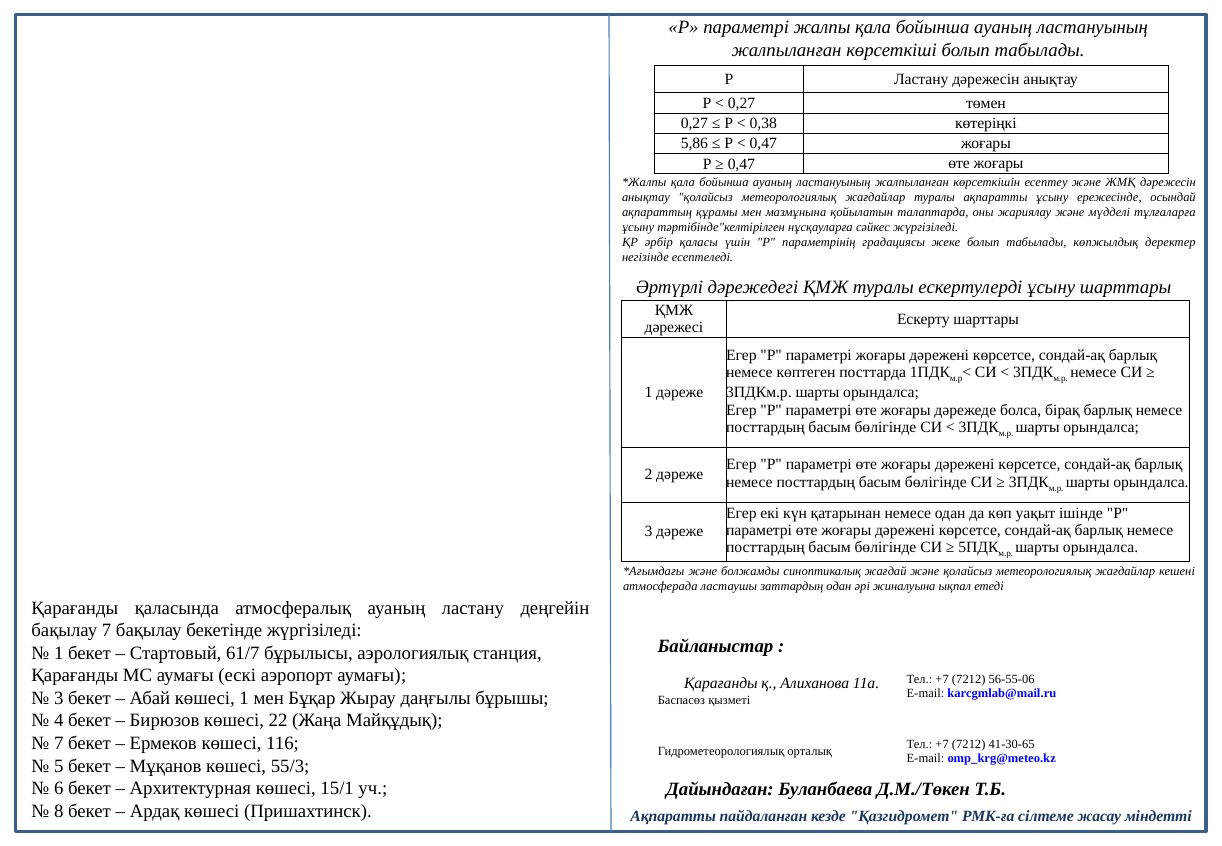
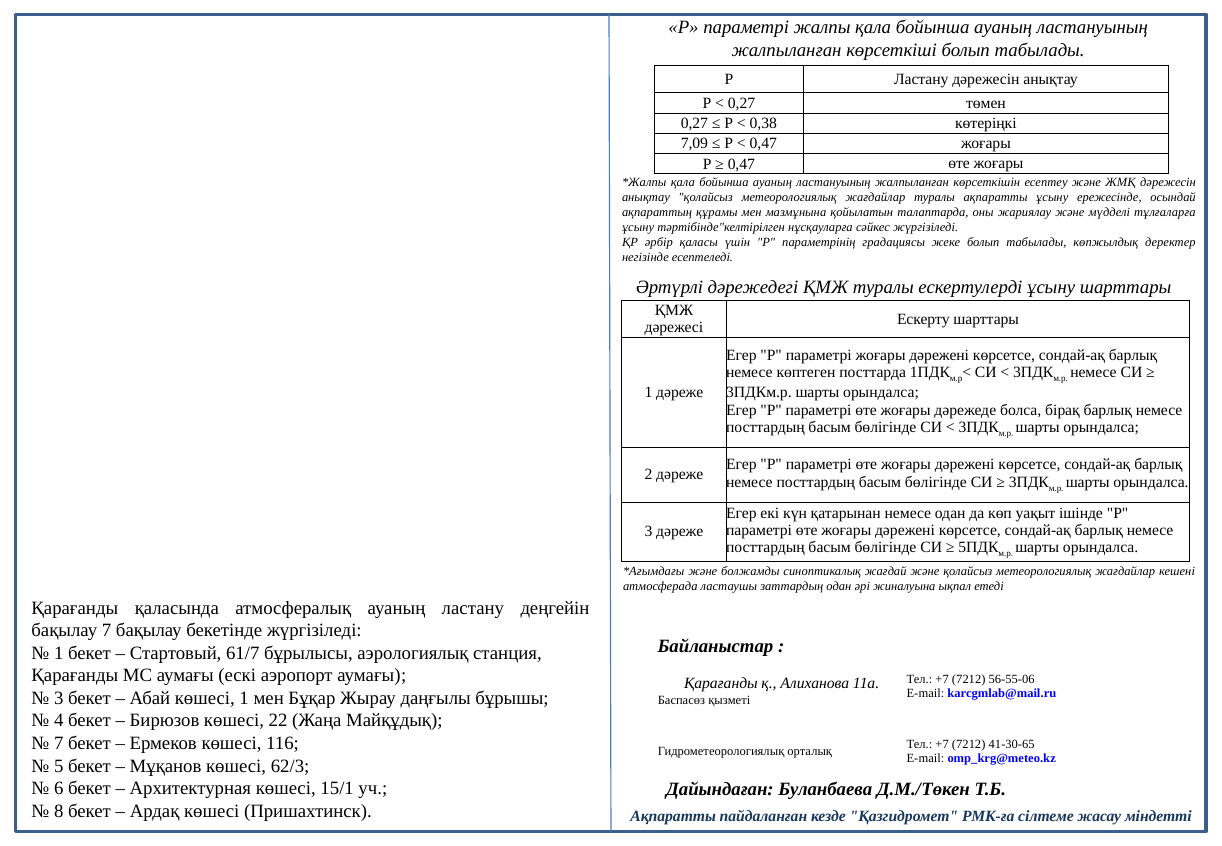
5,86: 5,86 -> 7,09 (694, 144)
55/3: 55/3 -> 62/3 (290, 766)
